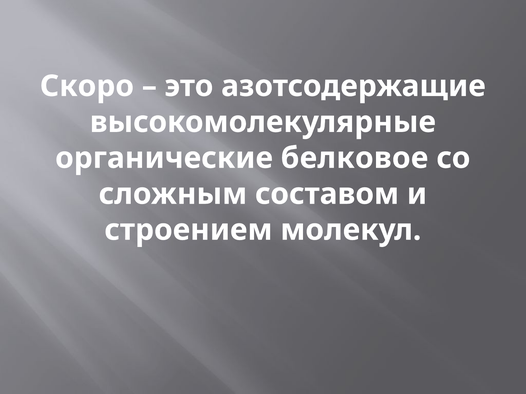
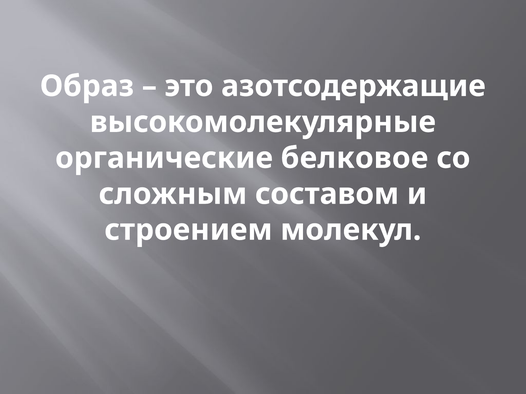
Скоро: Скоро -> Образ (87, 86)
